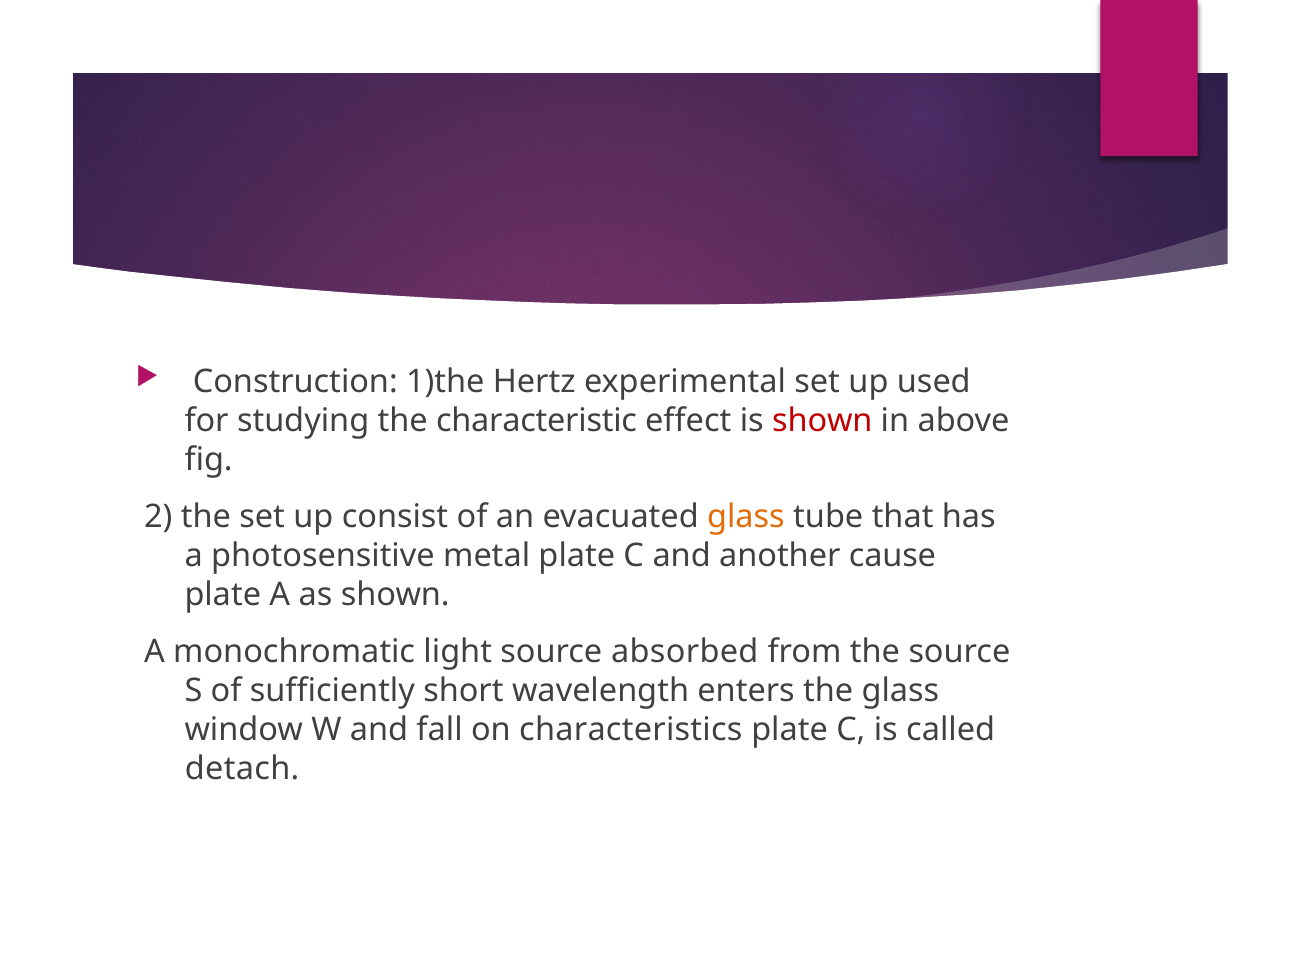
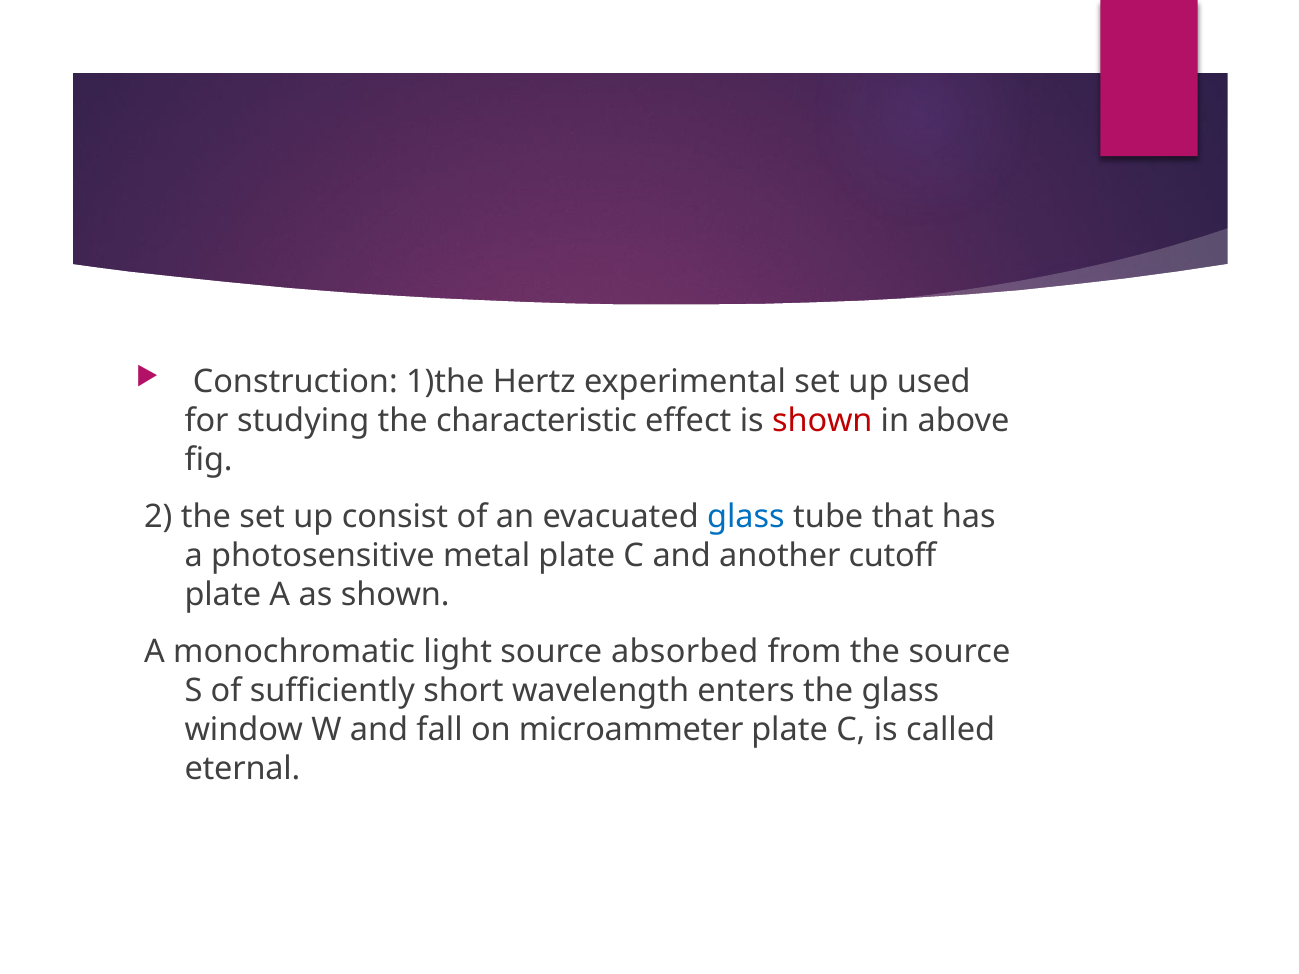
glass colour: orange -> blue (746, 517)
cause: cause -> cutoff (893, 556)
characteristics: characteristics -> microammeter (631, 730)
detach: detach -> eternal (242, 769)
